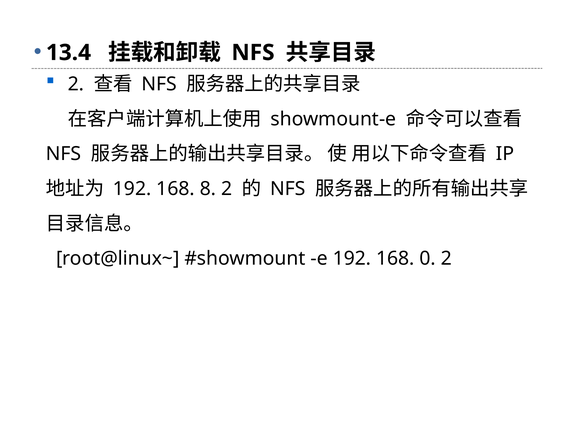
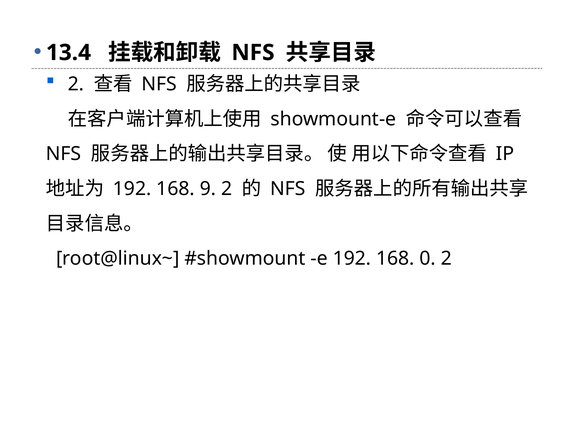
8: 8 -> 9 (208, 189)
